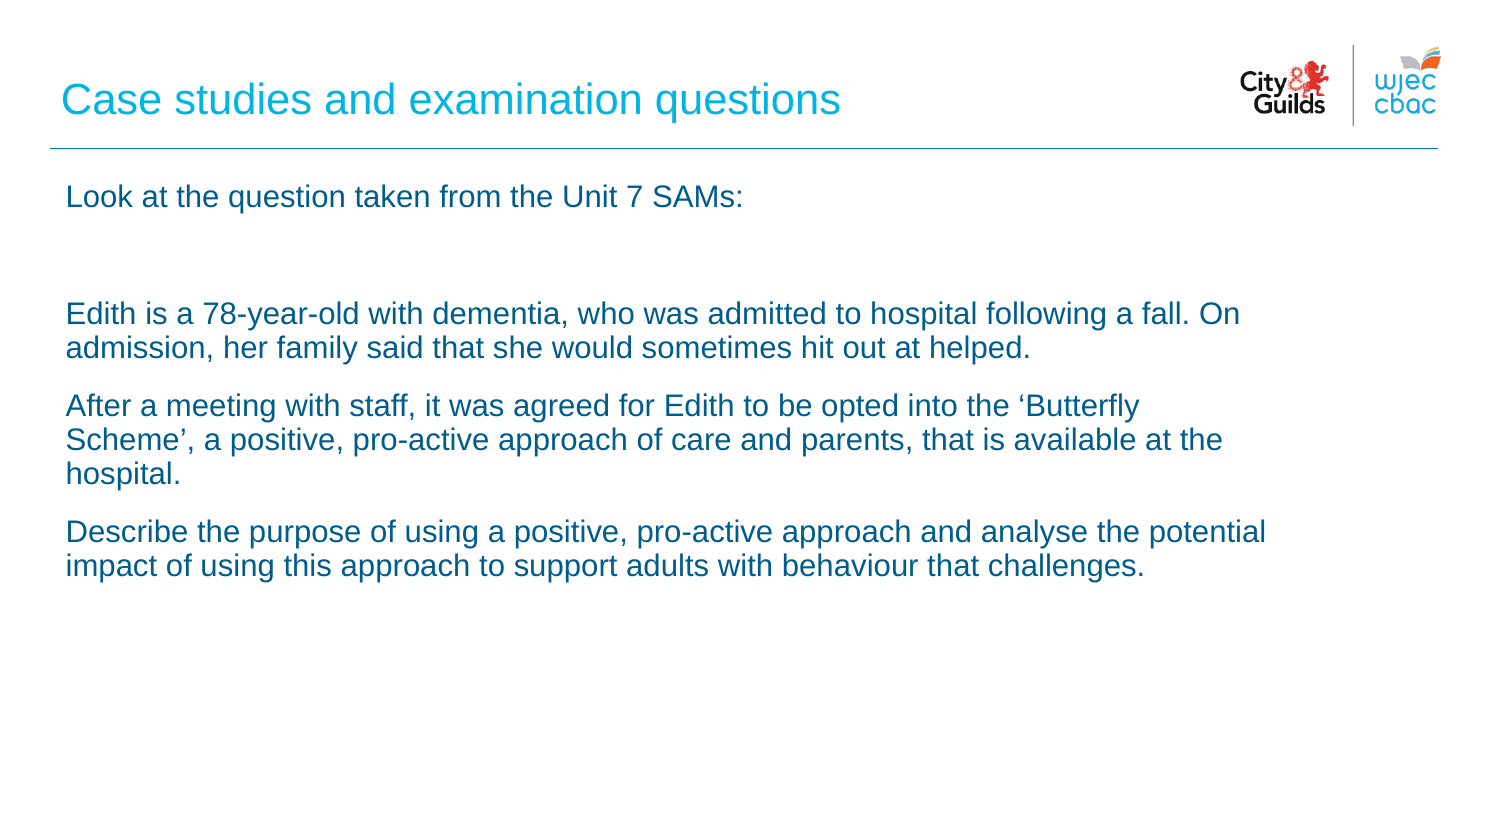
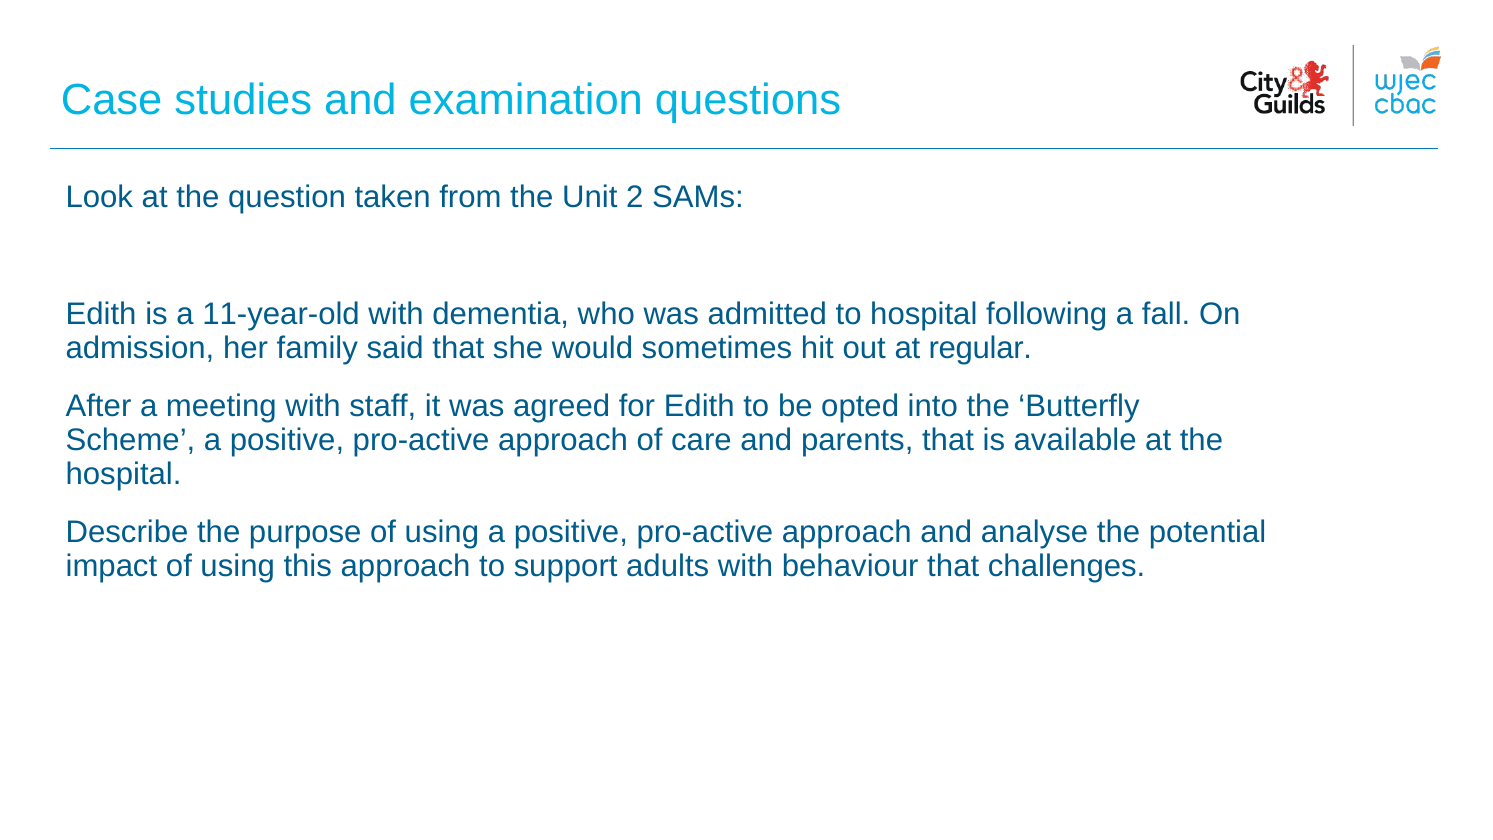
7: 7 -> 2 (635, 197)
78-year-old: 78-year-old -> 11-year-old (281, 314)
helped: helped -> regular (980, 348)
